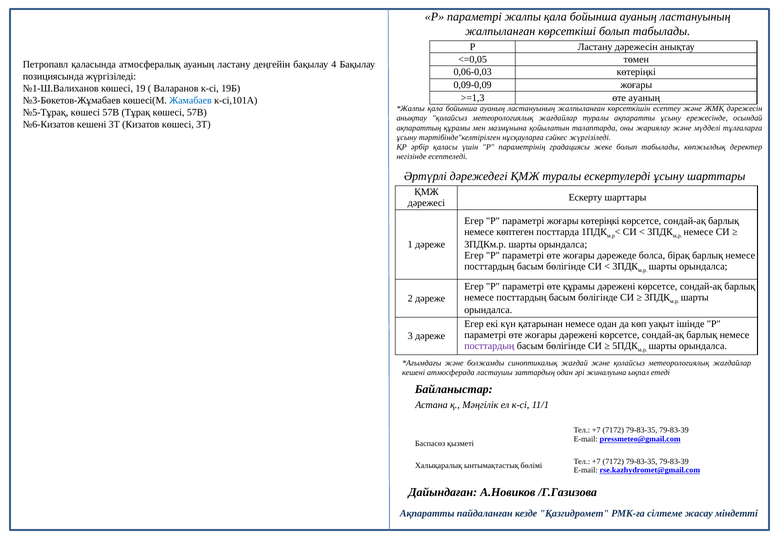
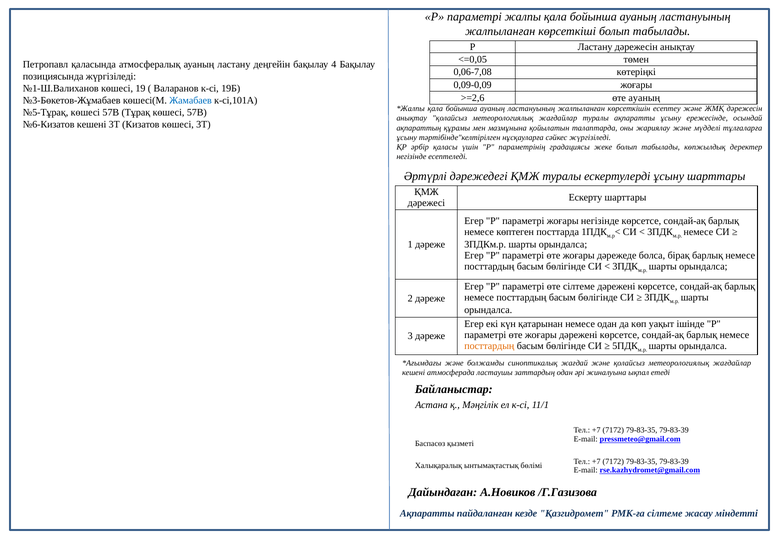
0,06-0,03: 0,06-0,03 -> 0,06-7,08 (473, 72)
>=1,3: >=1,3 -> >=2,6 (473, 98)
жоғары көтеріңкі: көтеріңкі -> негізінде (600, 221)
өте құрамы: құрамы -> сілтеме (579, 287)
посттардың colour: purple -> orange (489, 346)
